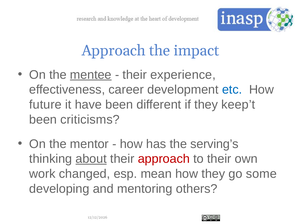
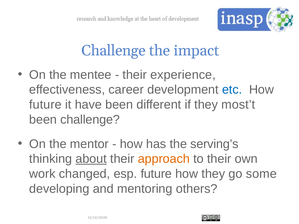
Approach: Approach -> Challenge (114, 51)
mentee underline: present -> none (91, 75)
keep’t: keep’t -> most’t (238, 105)
been criticisms: criticisms -> challenge (90, 120)
approach colour: red -> orange (164, 159)
esp mean: mean -> future (156, 174)
